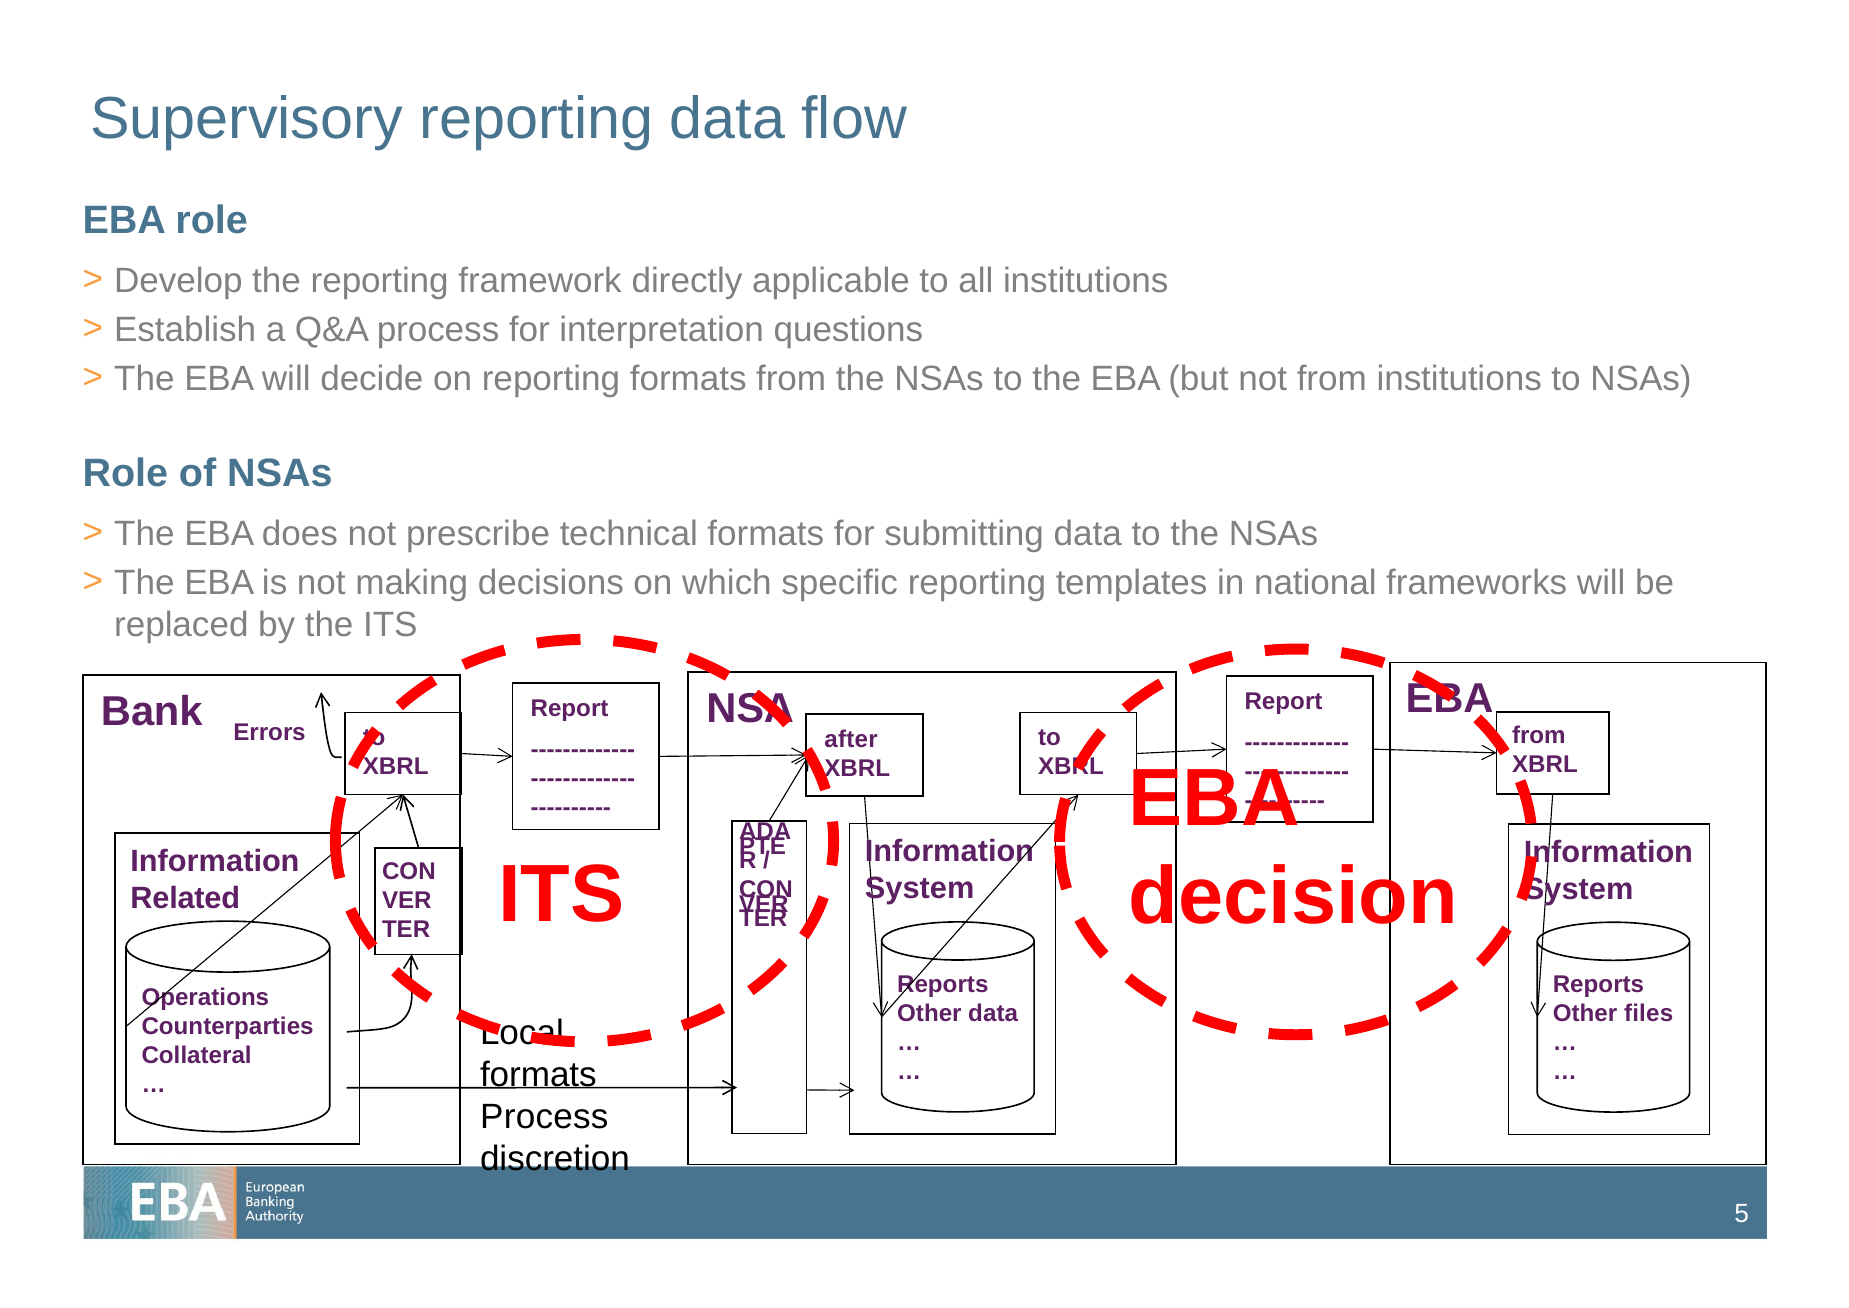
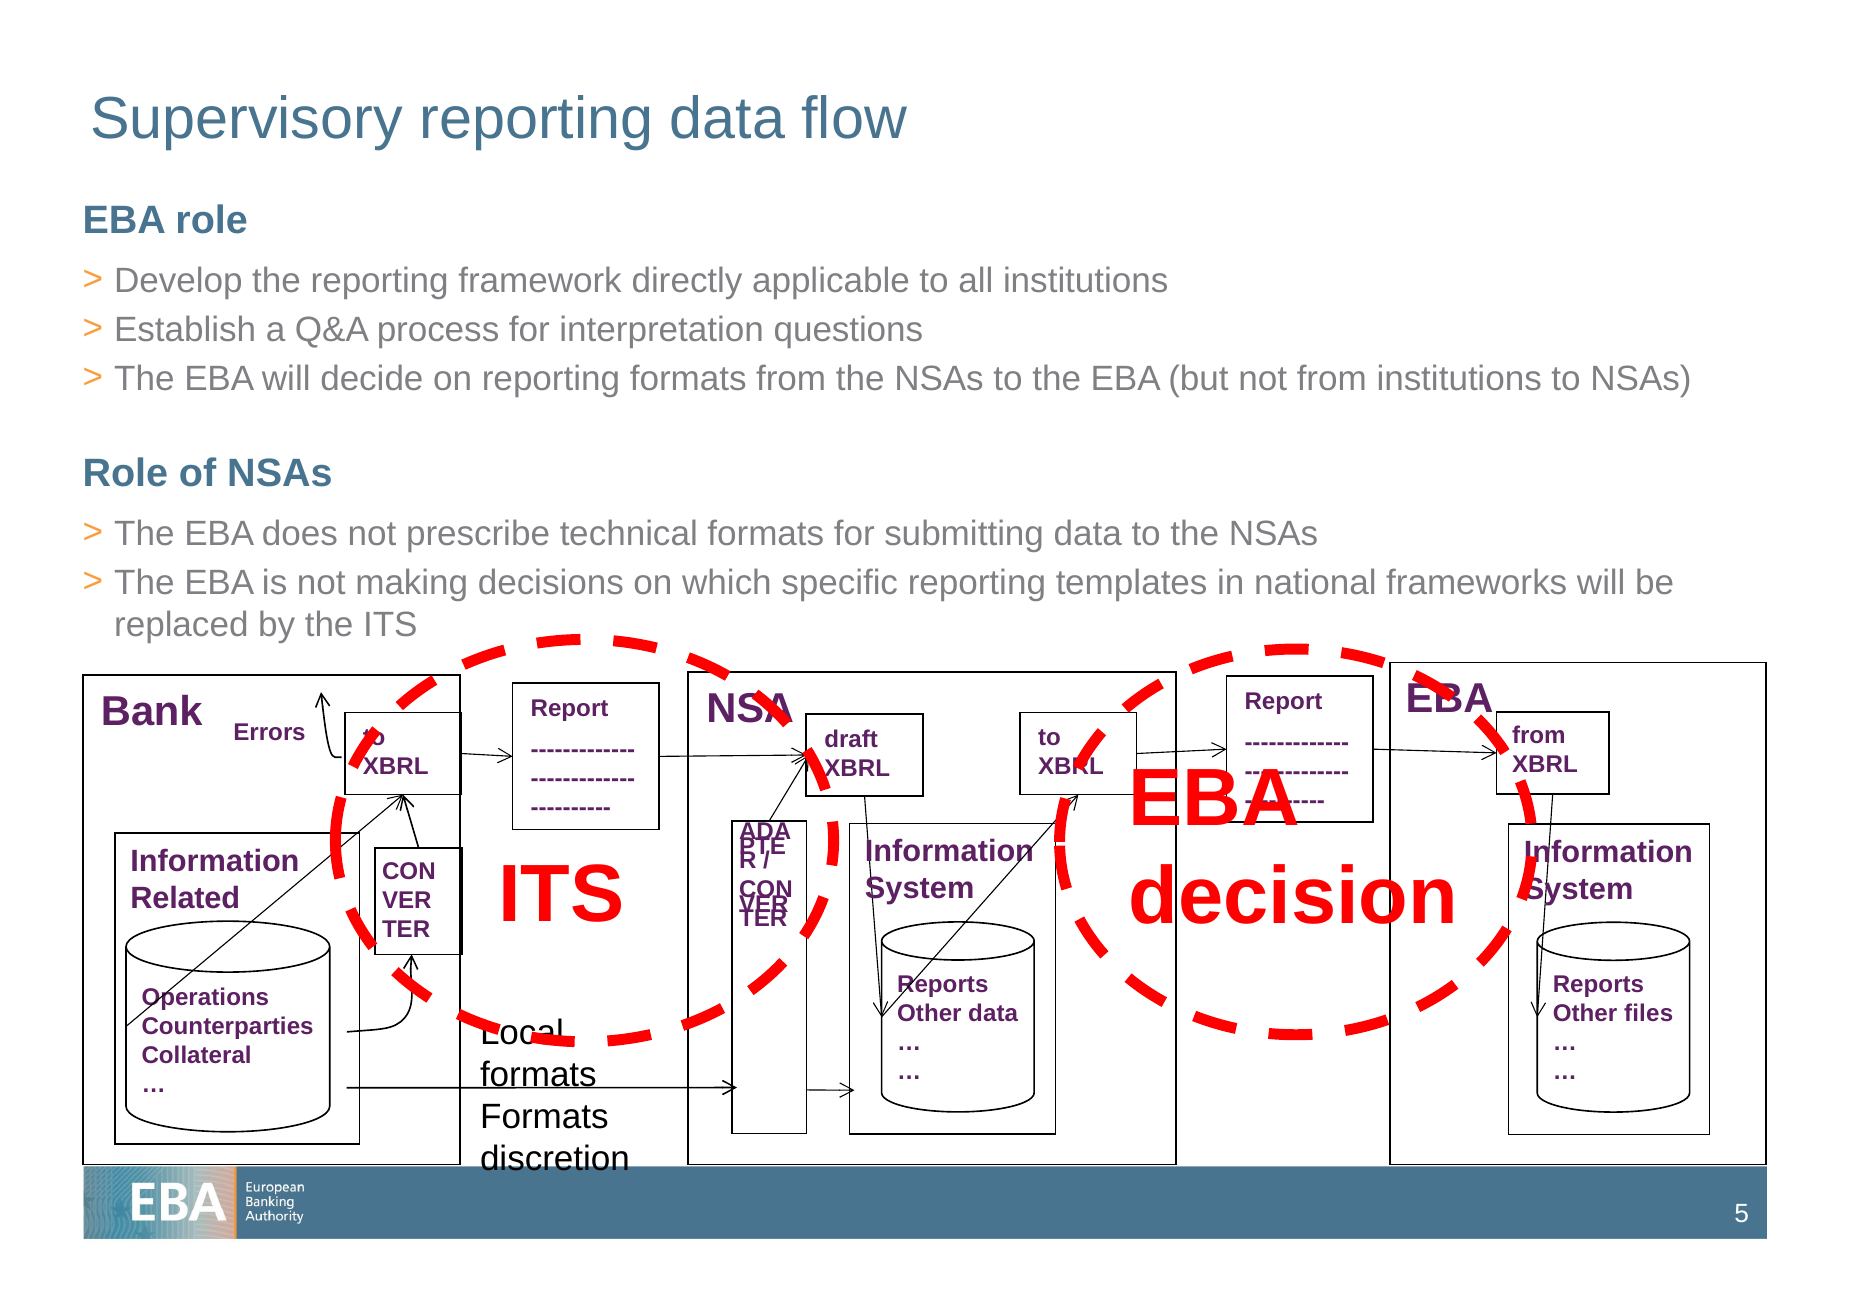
after: after -> draft (851, 739)
Process: Process -> Formats (544, 1117)
